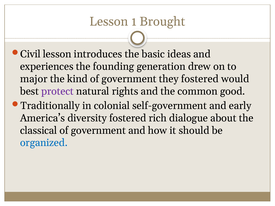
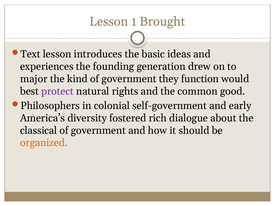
Civil: Civil -> Text (30, 54)
they fostered: fostered -> function (200, 79)
Traditionally: Traditionally -> Philosophers (50, 106)
organized colour: blue -> orange (44, 143)
